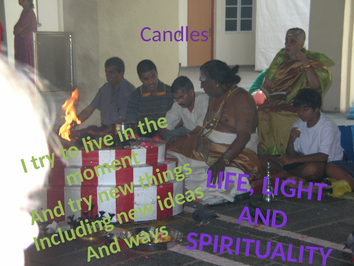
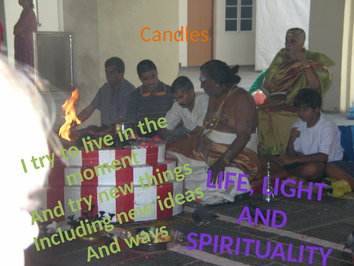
Candles colour: purple -> orange (174, 34)
